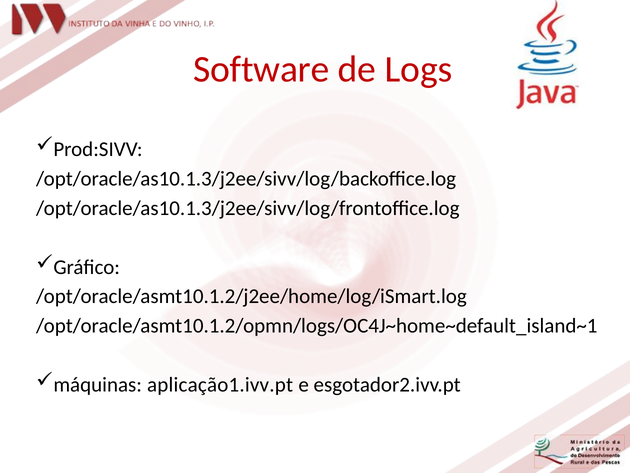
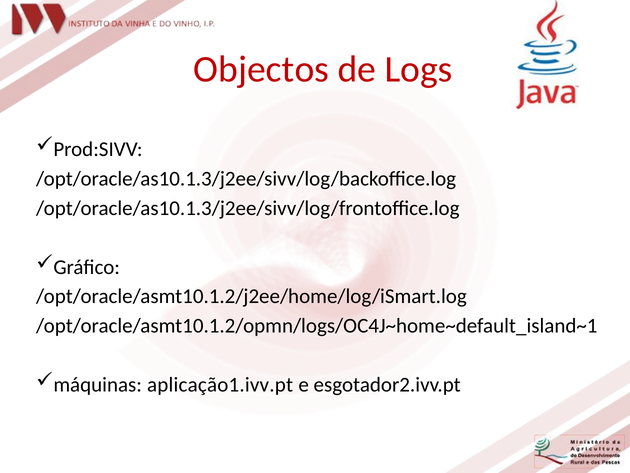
Software: Software -> Objectos (261, 69)
